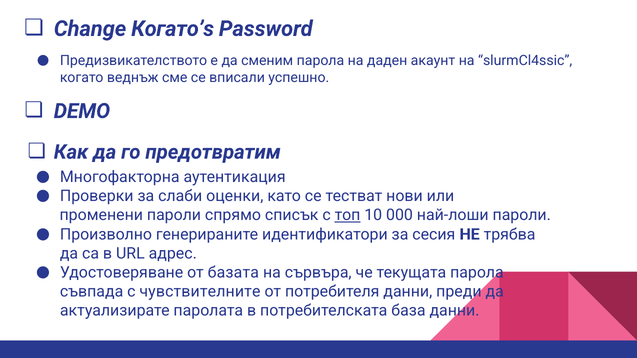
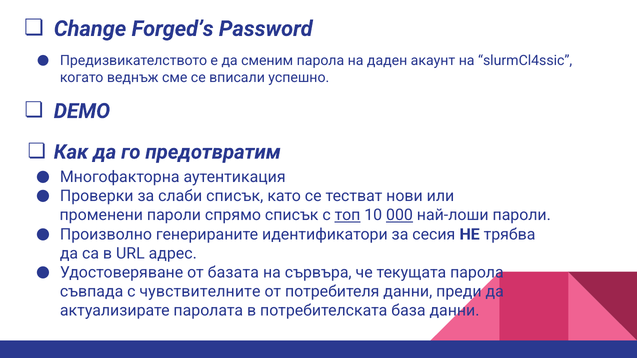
Когато’s: Когато’s -> Forged’s (173, 29)
слаби оценки: оценки -> списък (235, 196)
000 underline: none -> present (399, 215)
